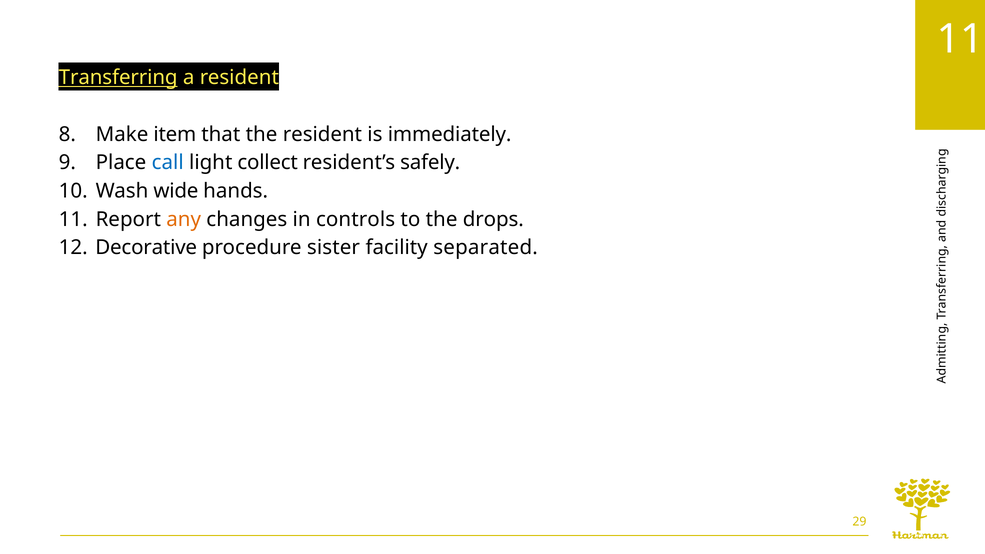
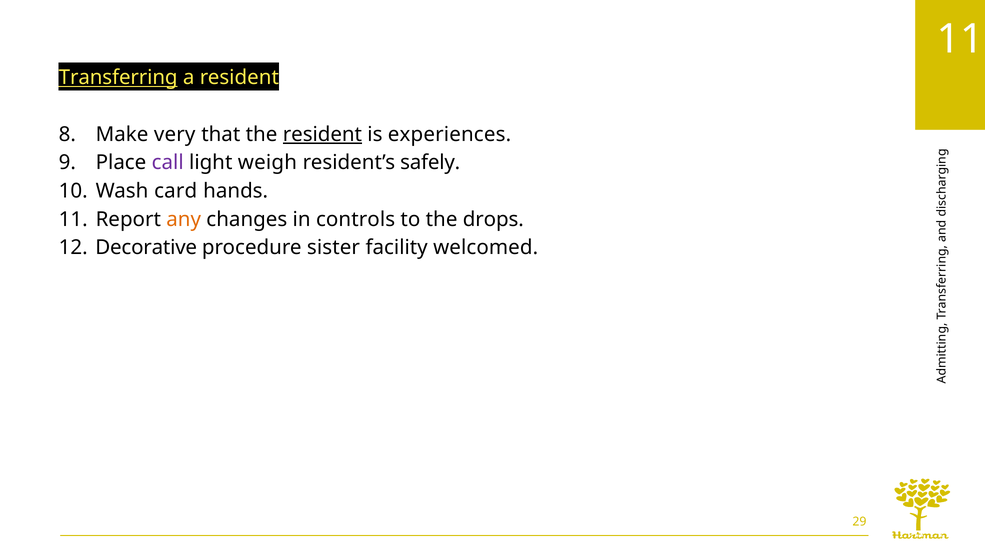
item: item -> very (175, 134)
resident underline: none -> present (322, 134)
immediately: immediately -> experiences (449, 134)
call colour: blue -> purple (168, 163)
collect: collect -> weigh (267, 163)
wide: wide -> card (176, 191)
separated: separated -> welcomed (486, 248)
